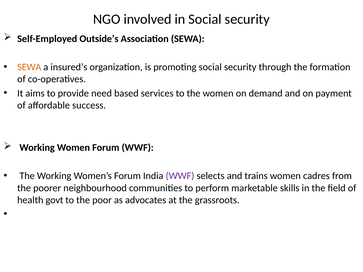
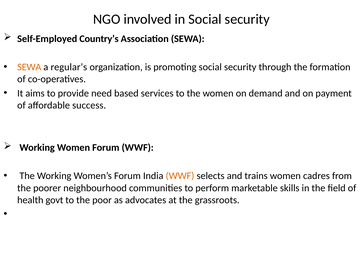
Outside’s: Outside’s -> Country’s (99, 39)
insured’s: insured’s -> regular’s (69, 67)
WWF colour: purple -> orange (180, 176)
